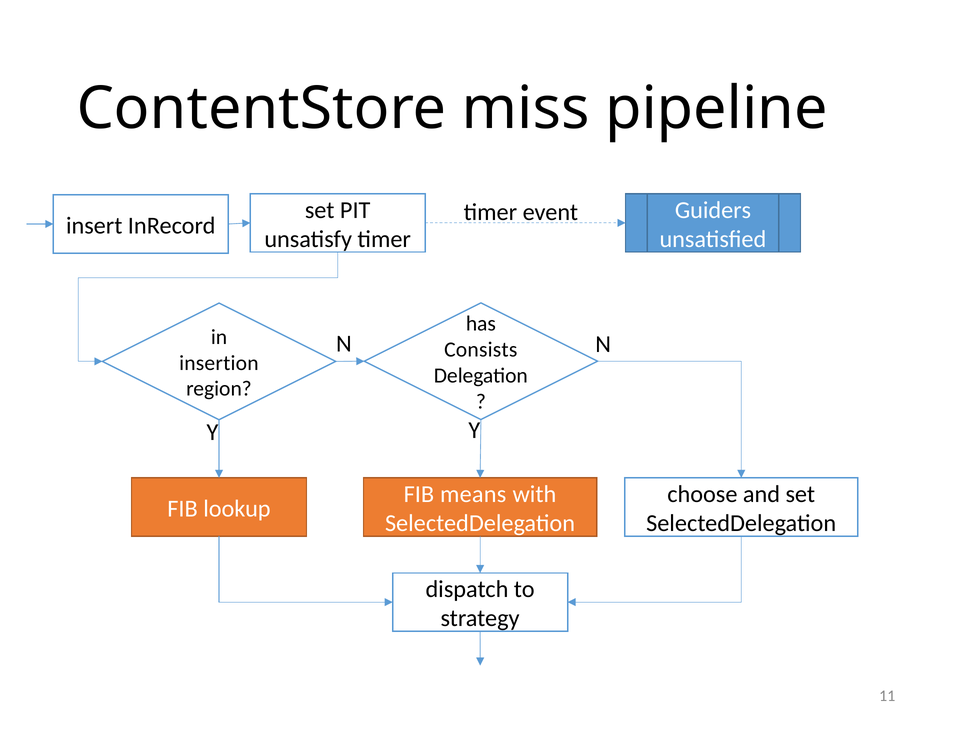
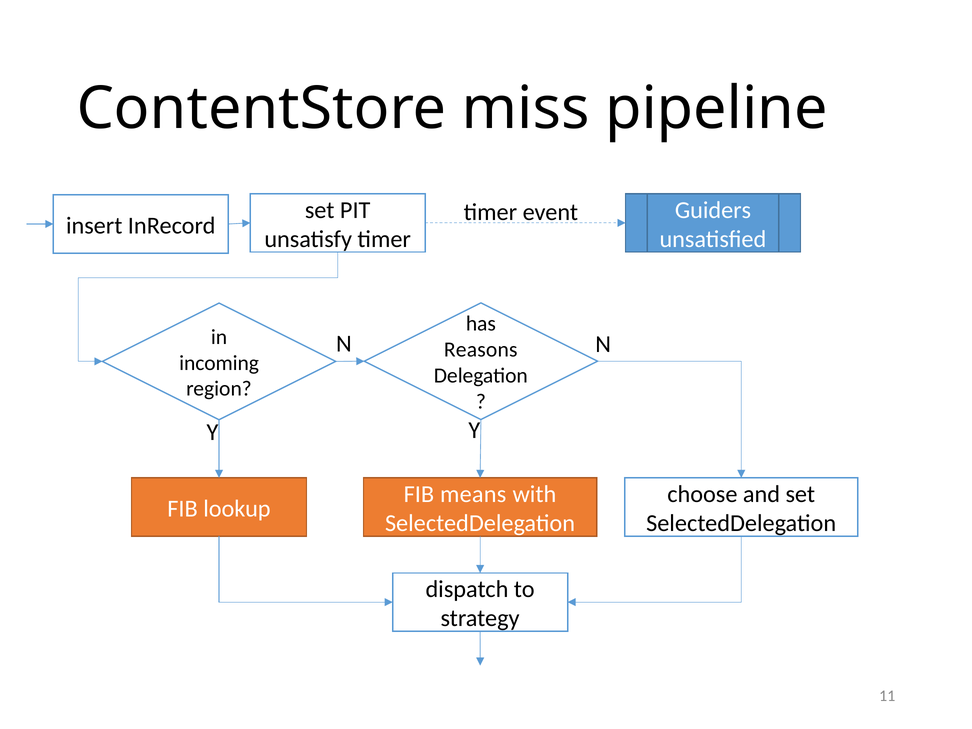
Consists: Consists -> Reasons (481, 350)
insertion: insertion -> incoming (219, 363)
